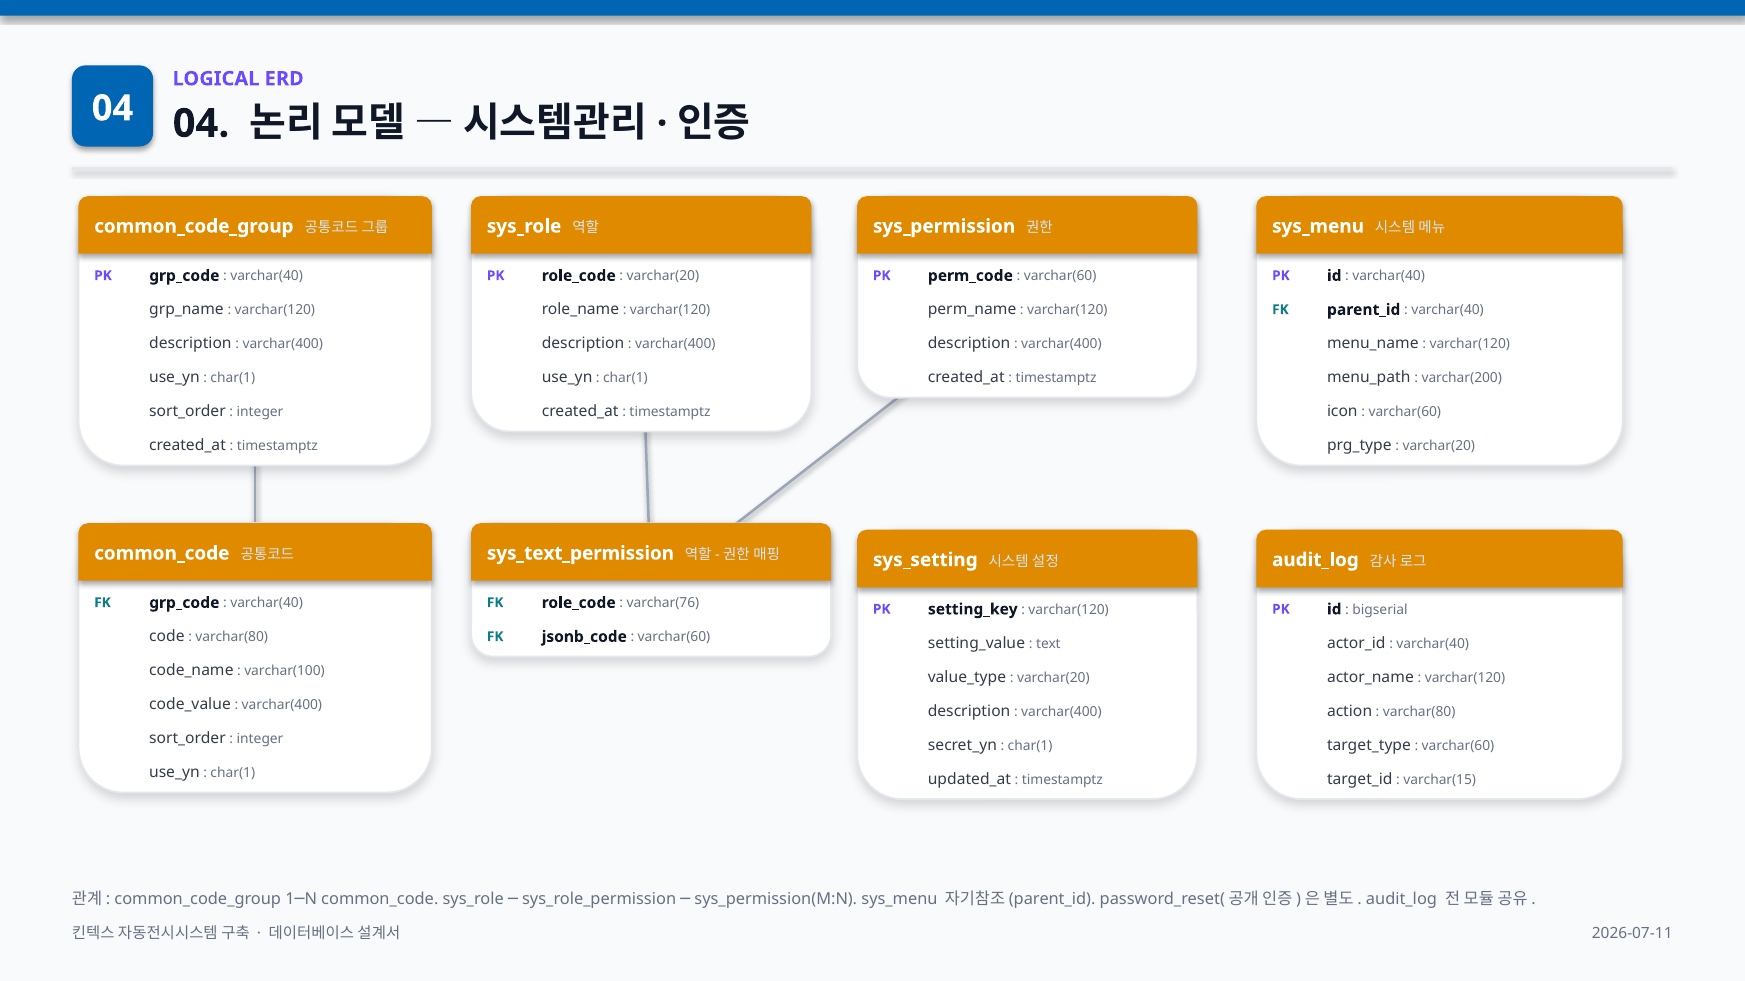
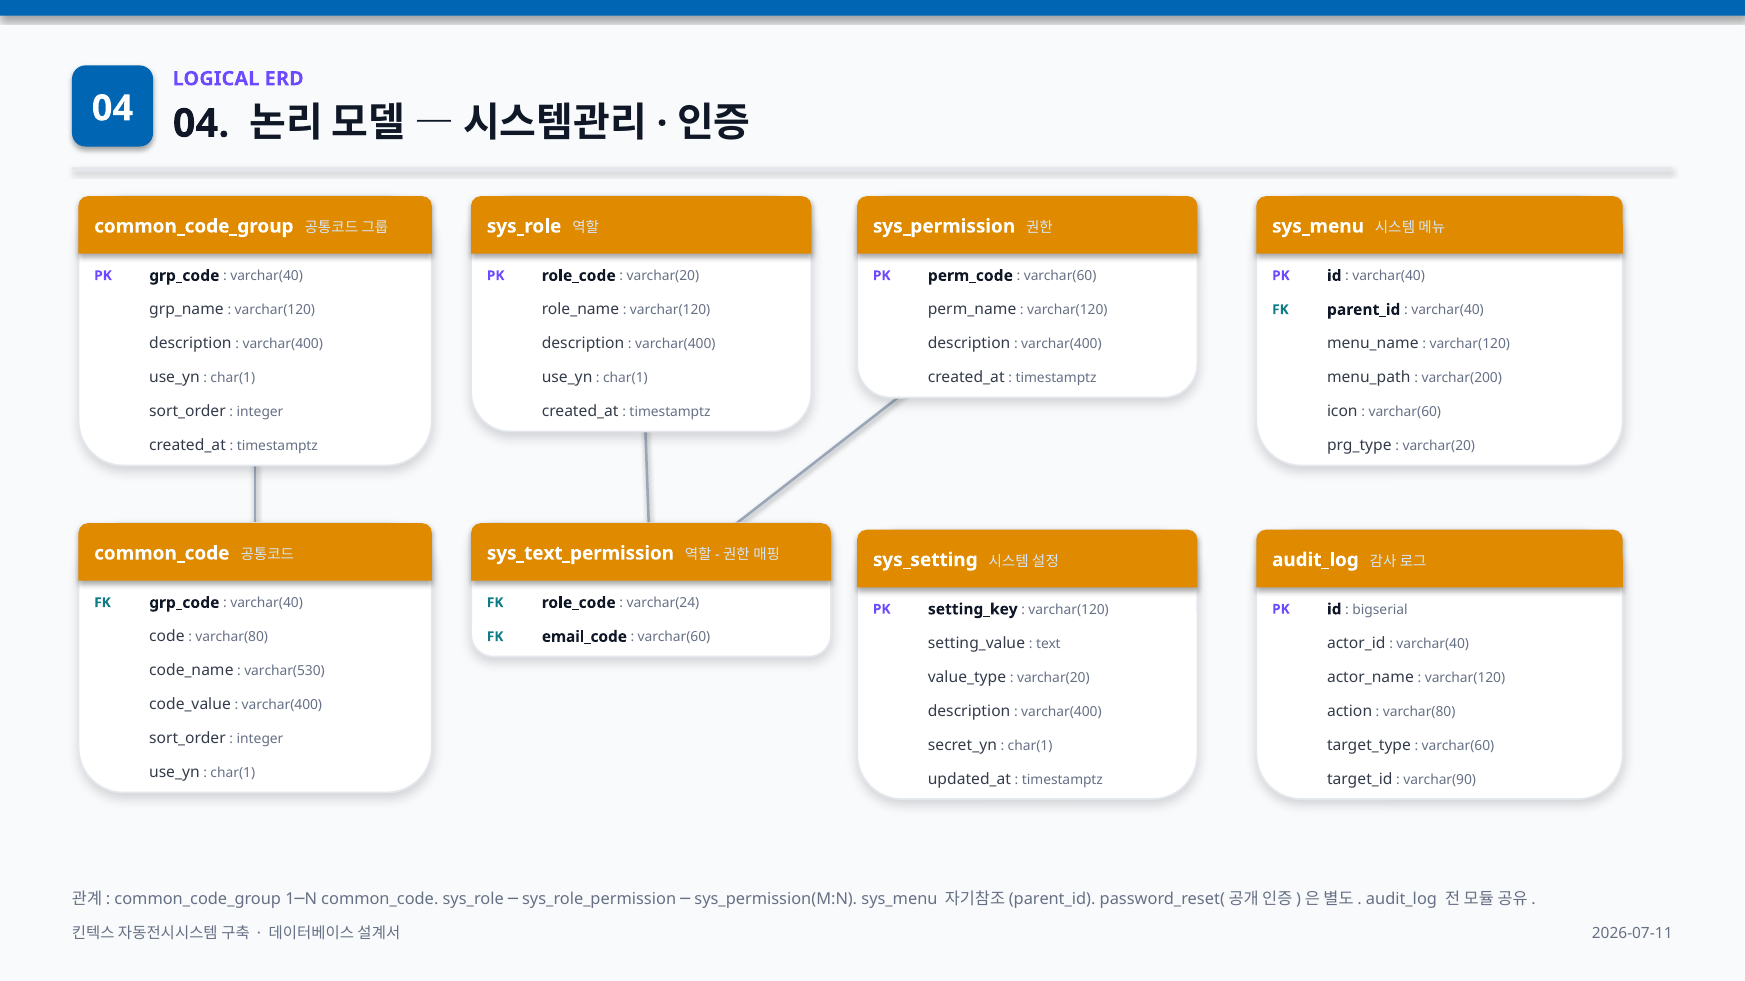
varchar(76: varchar(76 -> varchar(24 (663, 604)
jsonb_code: jsonb_code -> email_code (584, 637)
varchar(100: varchar(100 -> varchar(530 (285, 672)
varchar(15: varchar(15 -> varchar(90 (1440, 780)
